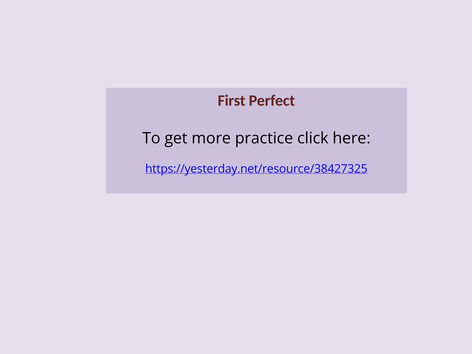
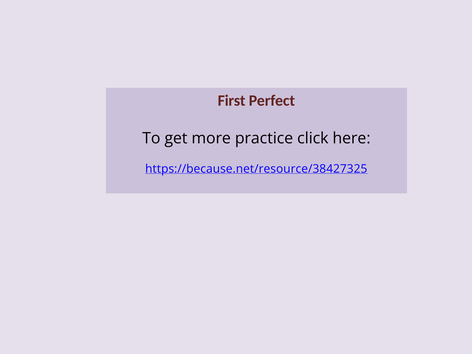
https://yesterday.net/resource/38427325: https://yesterday.net/resource/38427325 -> https://because.net/resource/38427325 (256, 169)
